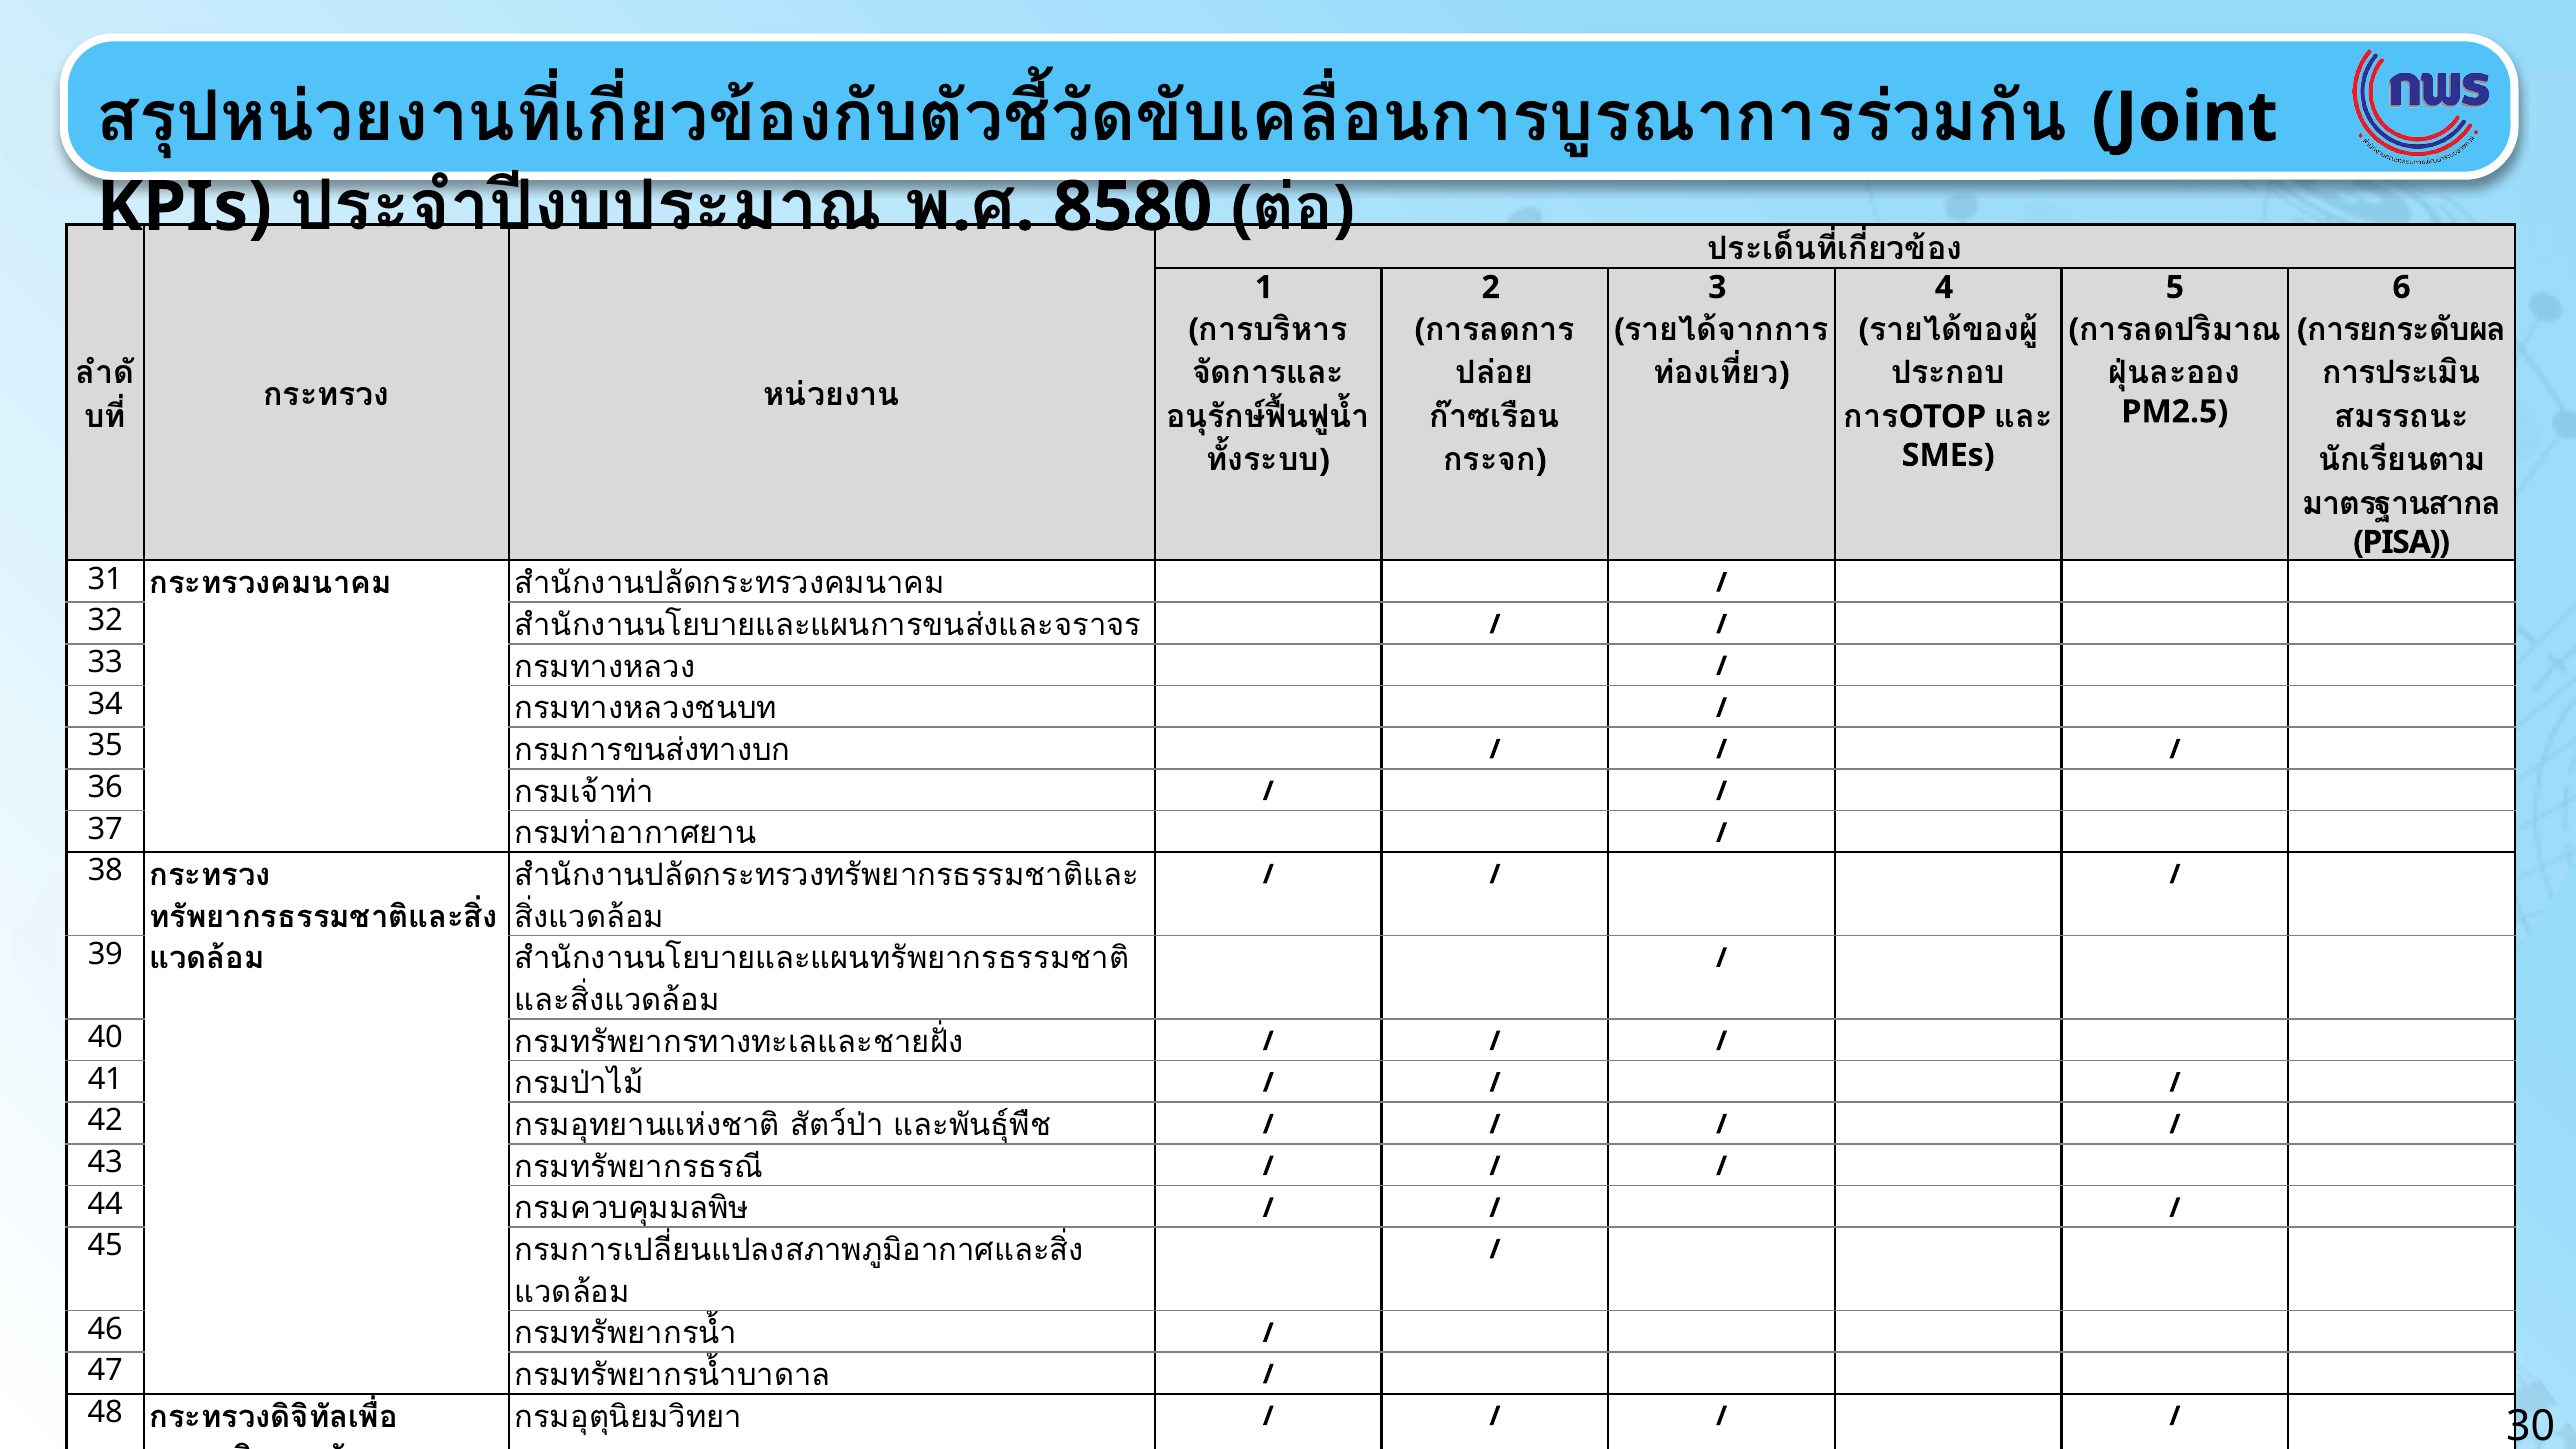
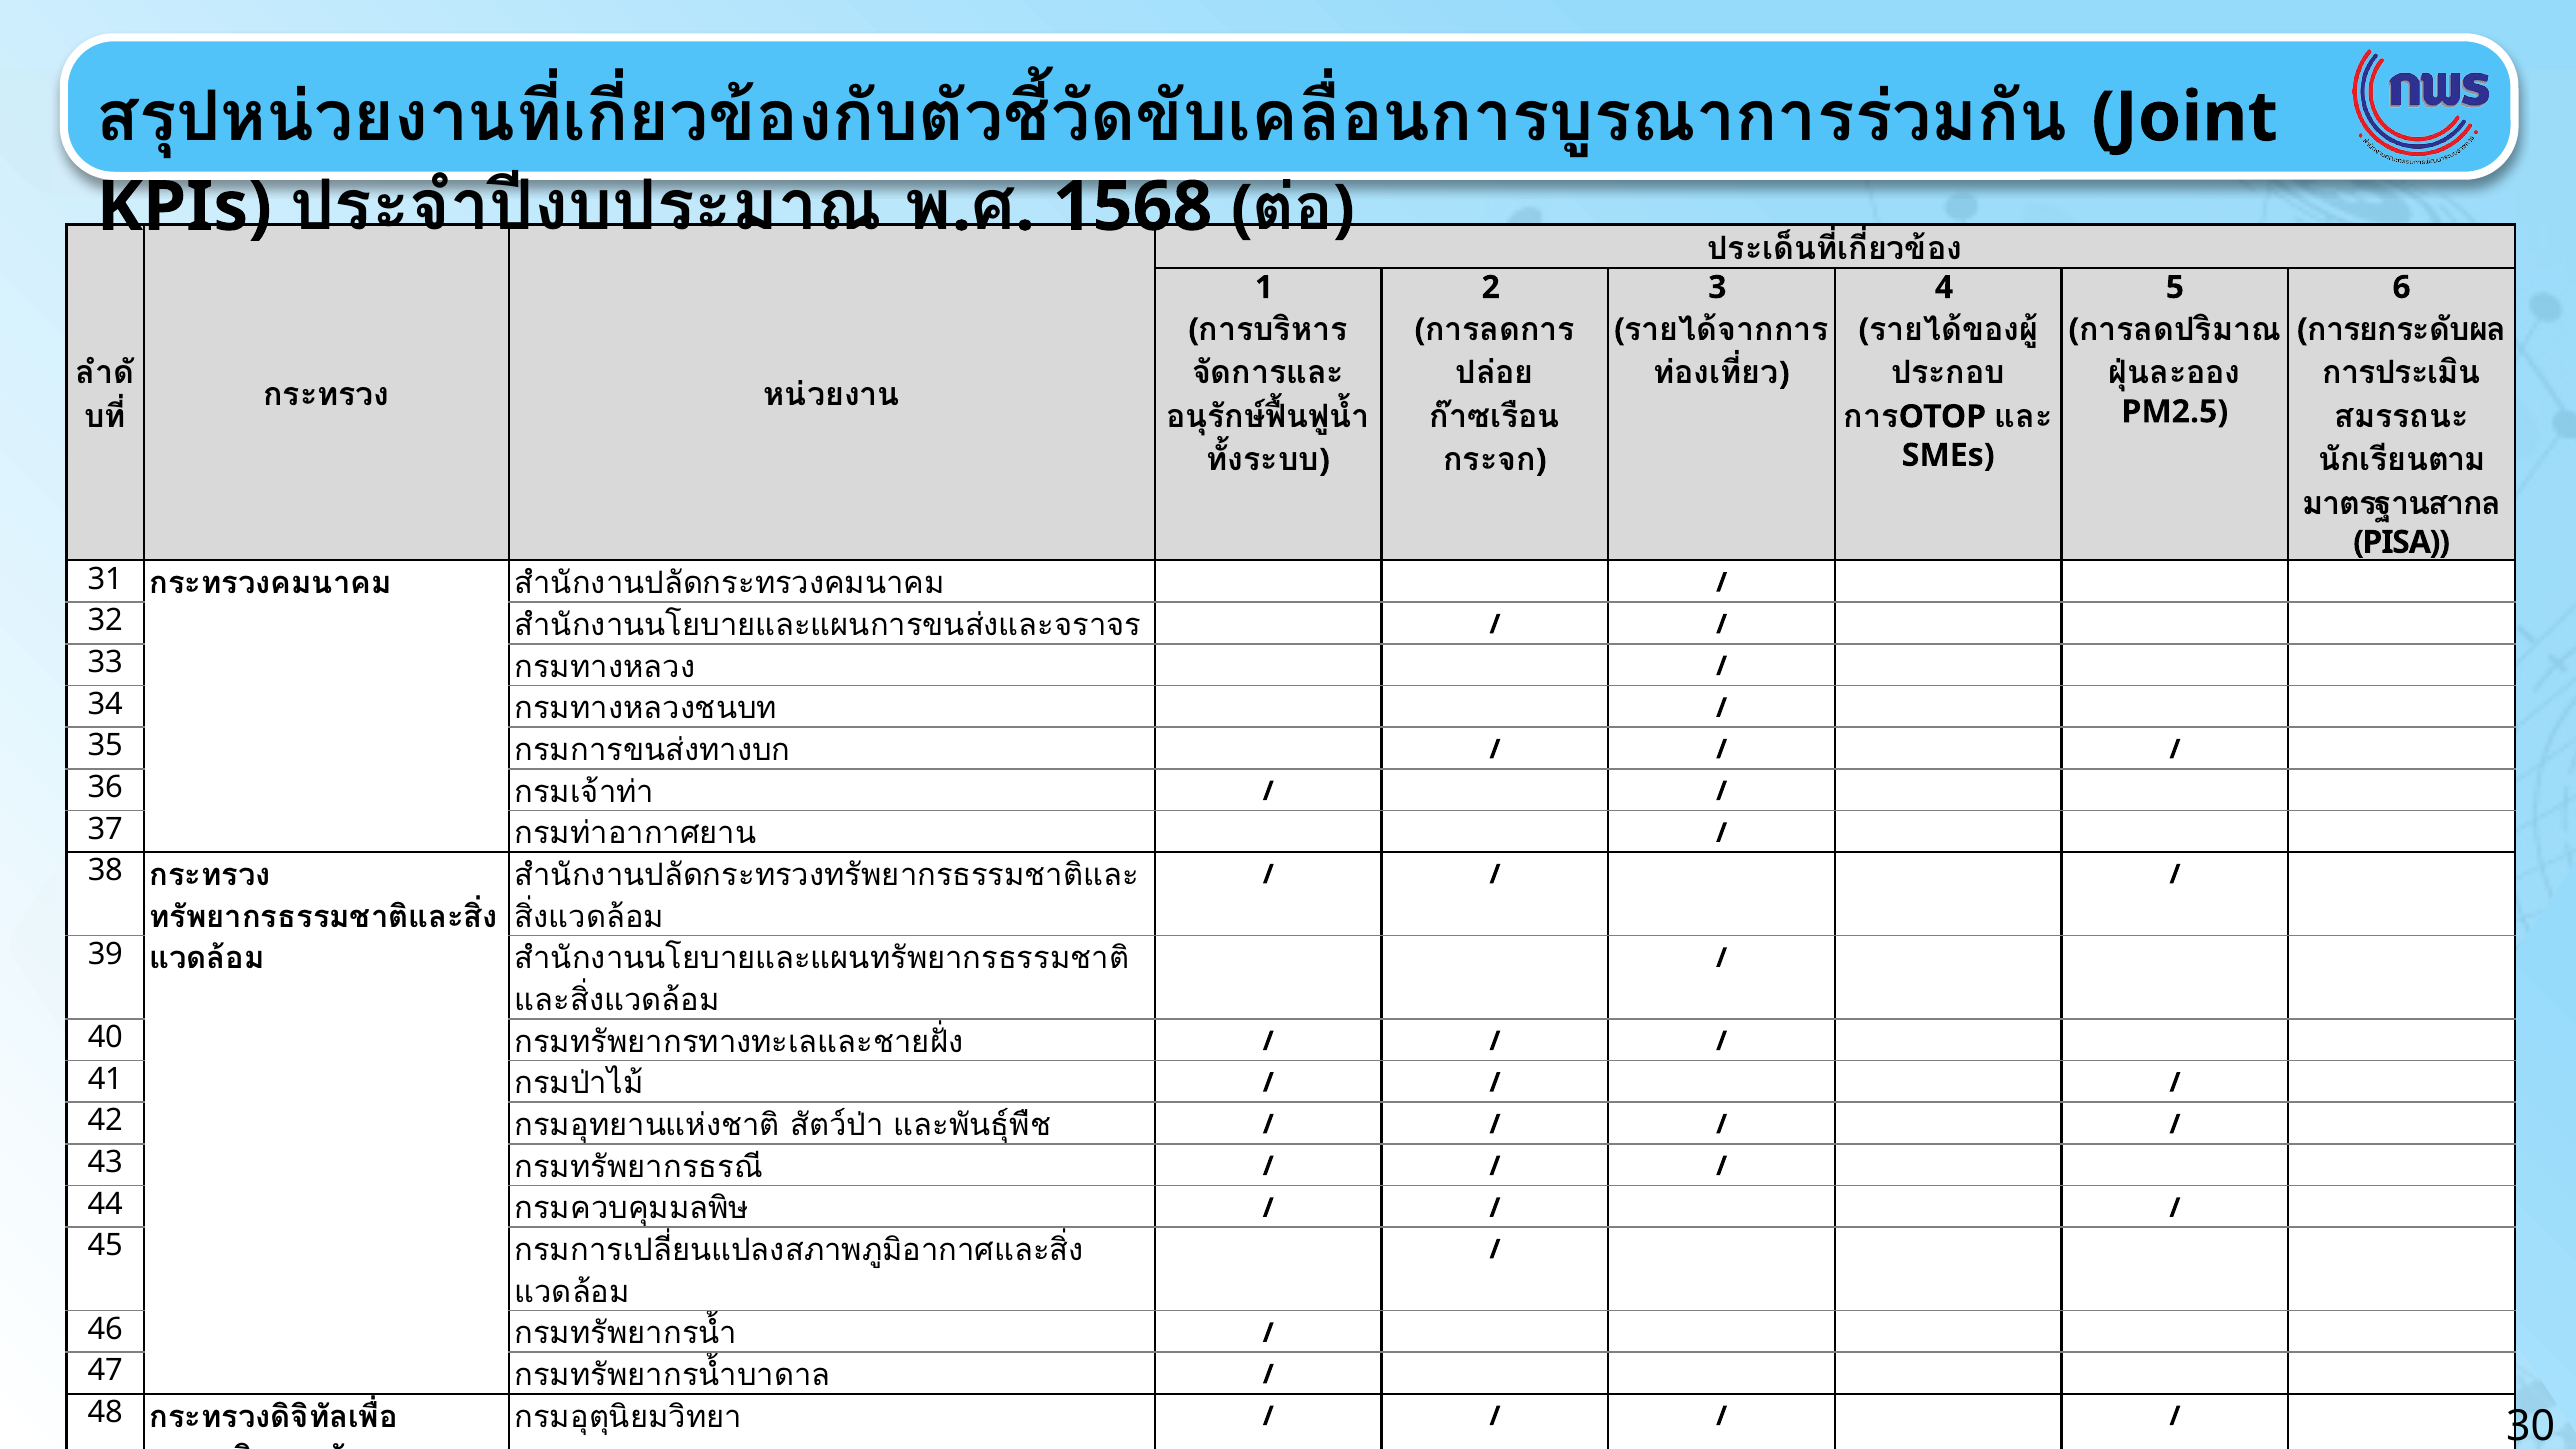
8580: 8580 -> 1568 (1133, 207)
